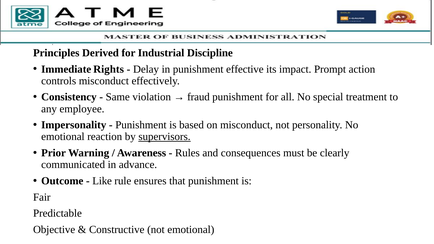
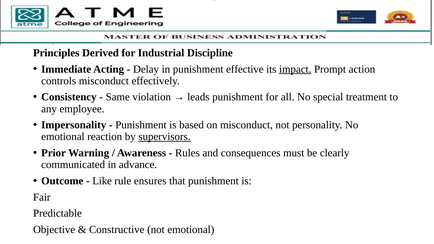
Rights: Rights -> Acting (109, 69)
impact underline: none -> present (295, 69)
fraud: fraud -> leads (198, 97)
